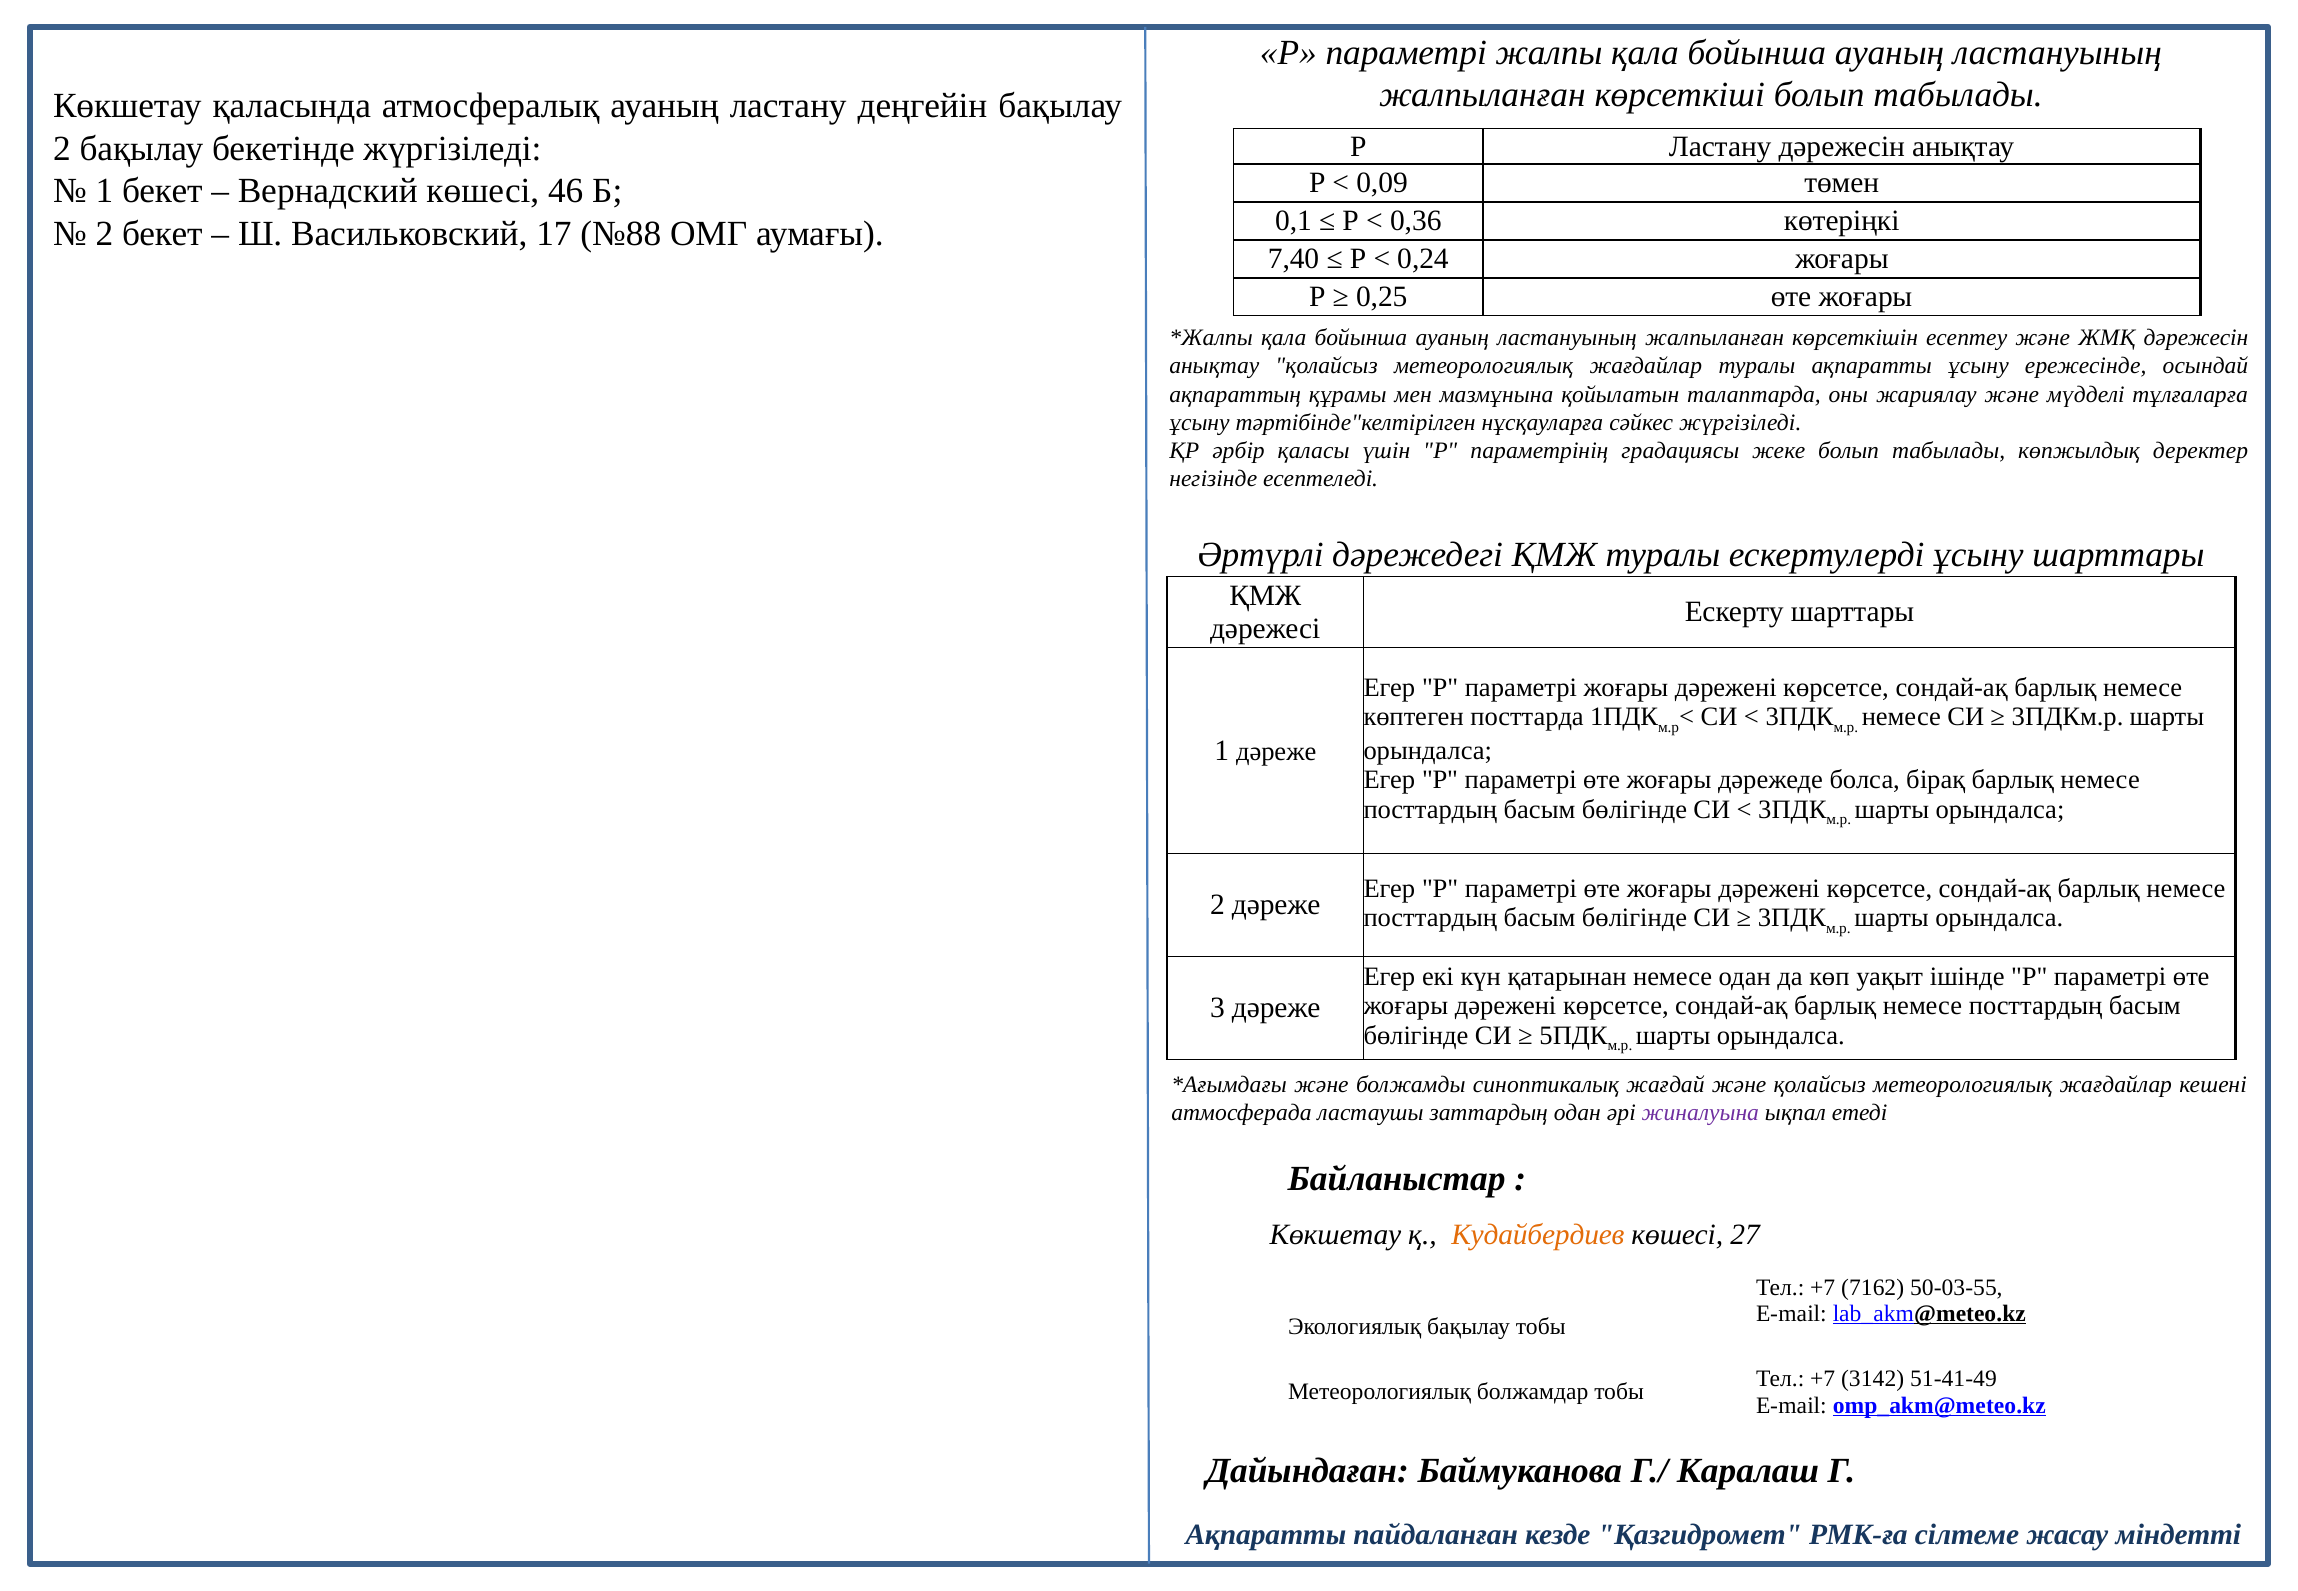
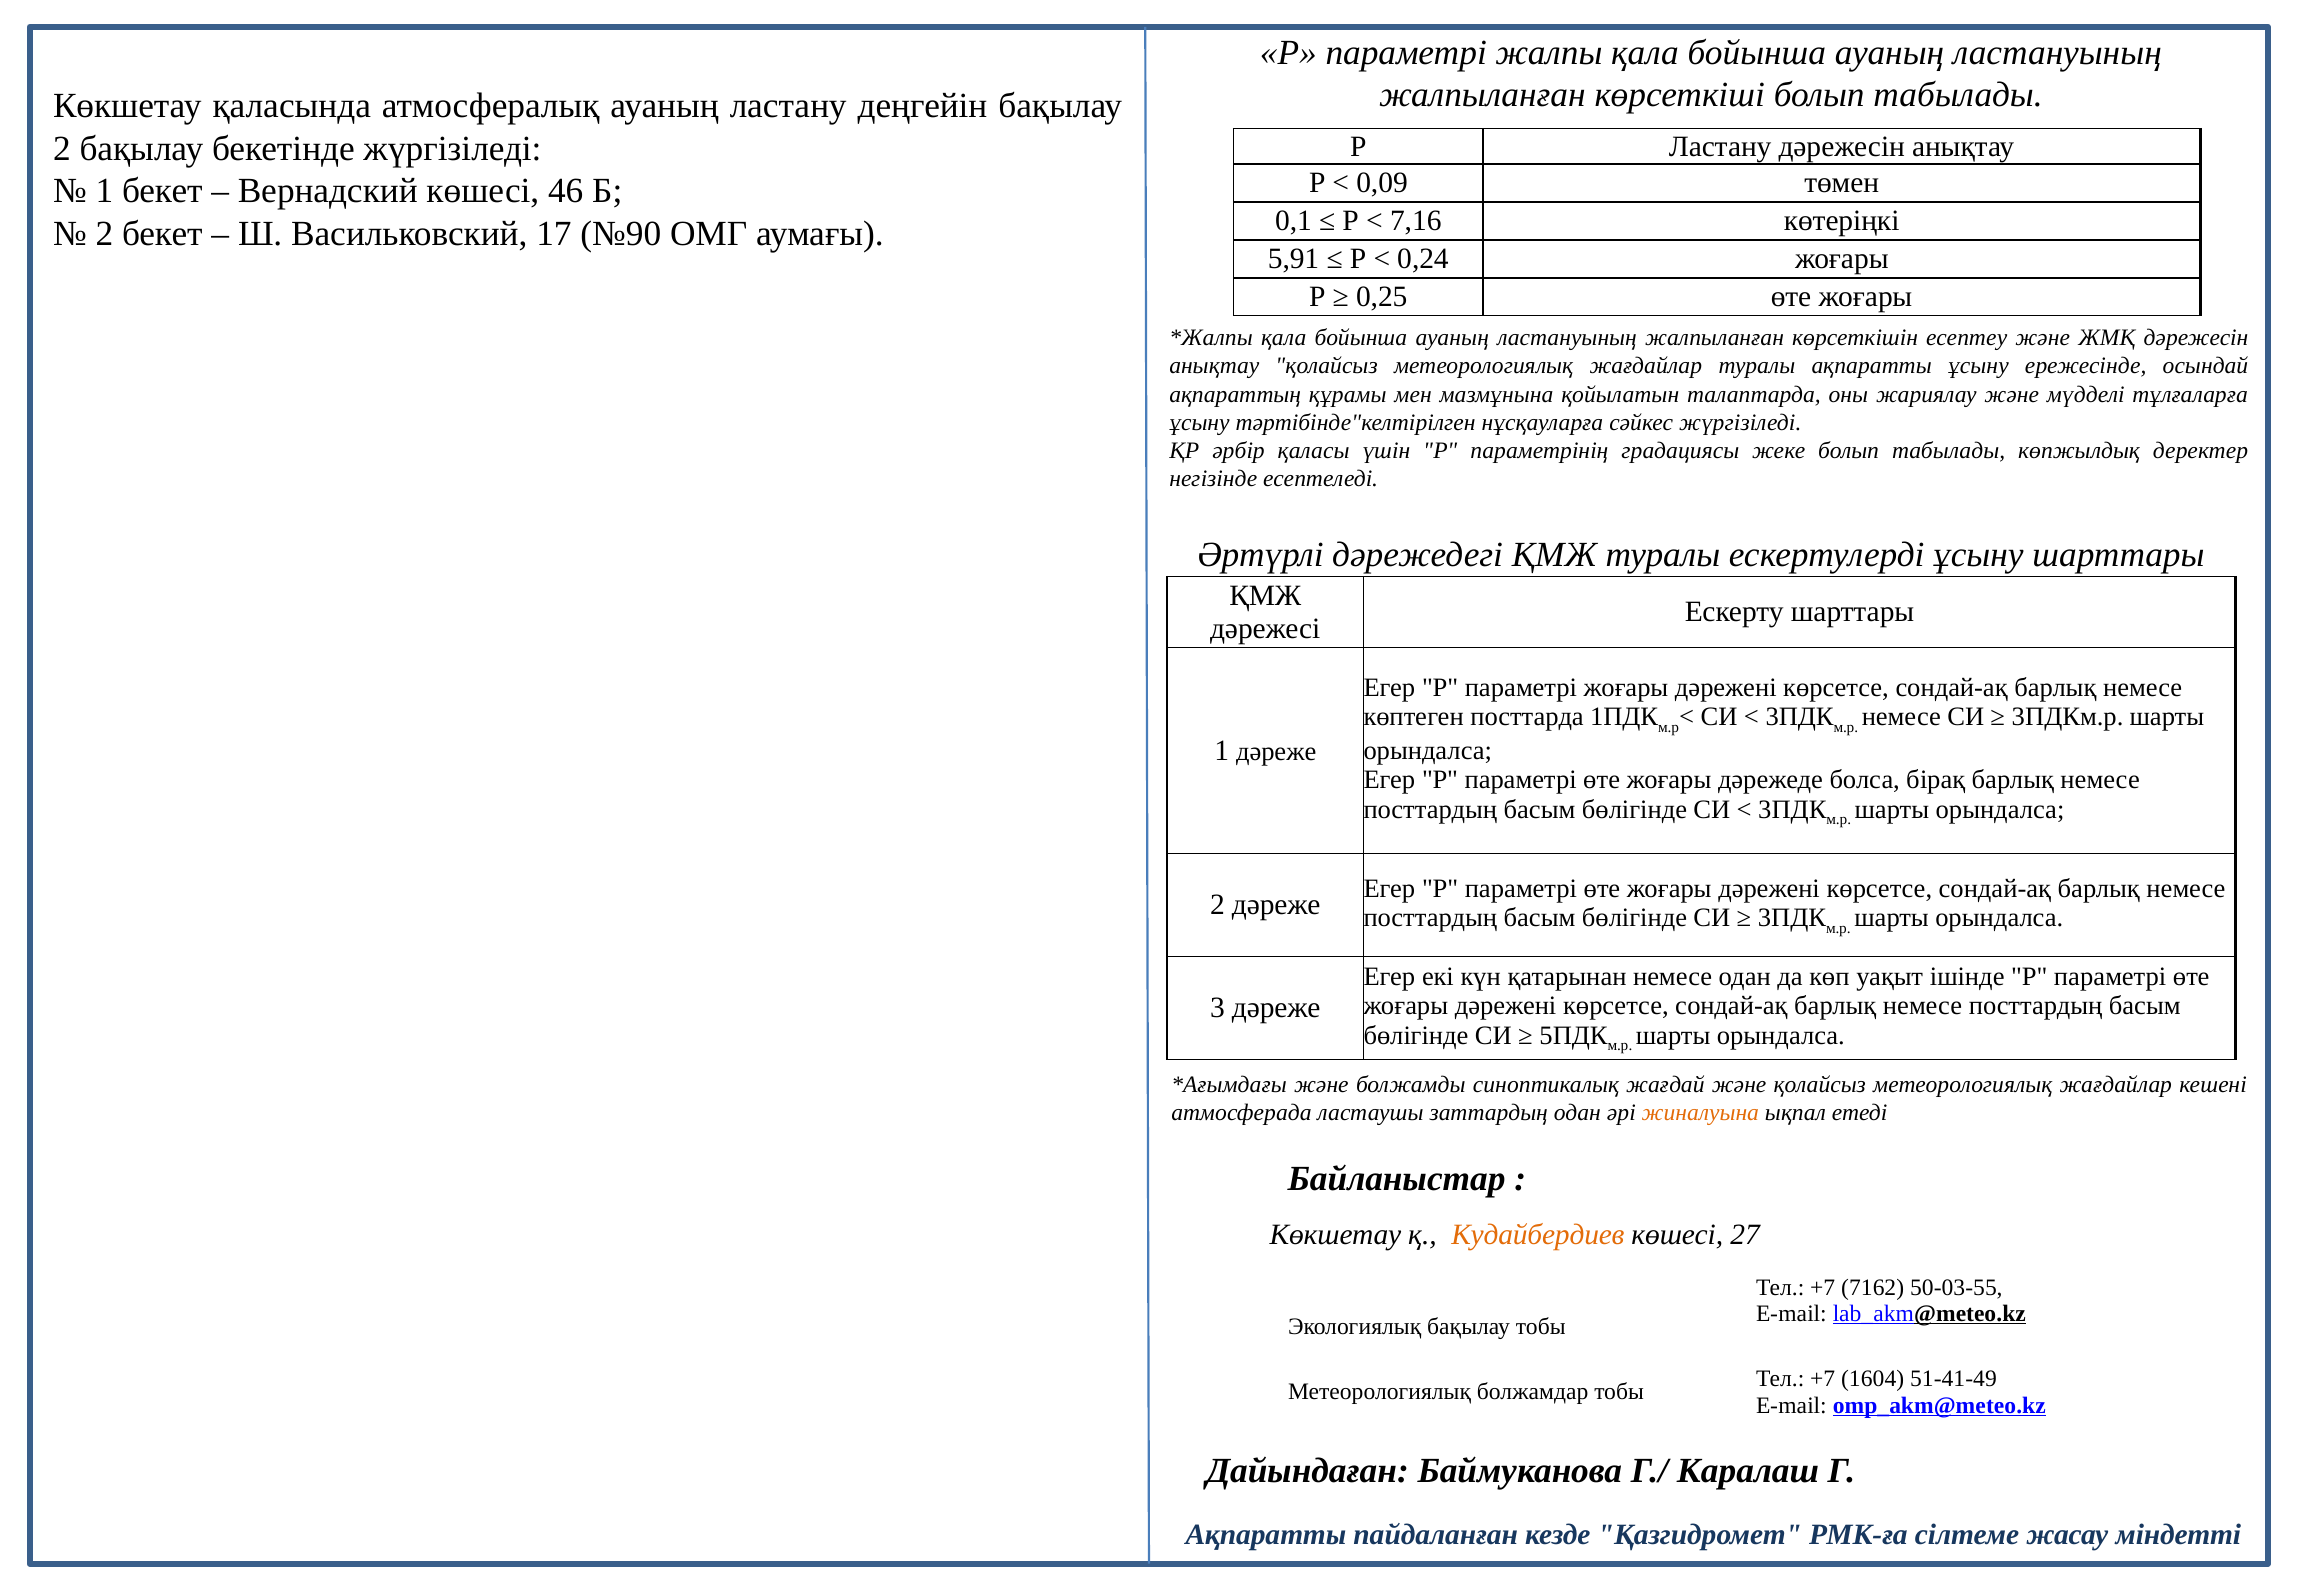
0,36: 0,36 -> 7,16 (1416, 221)
№88: №88 -> №90 (621, 234)
7,40: 7,40 -> 5,91 (1294, 259)
жиналуына colour: purple -> orange (1700, 1113)
3142: 3142 -> 1604 (1873, 1379)
